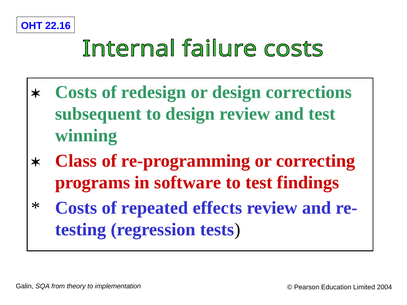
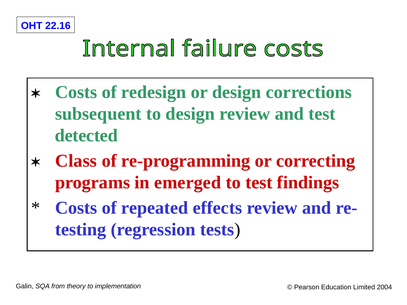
winning: winning -> detected (86, 136)
software: software -> emerged (188, 183)
